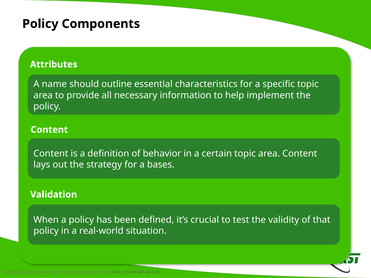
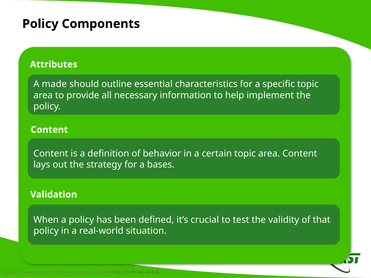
name: name -> made (54, 84)
